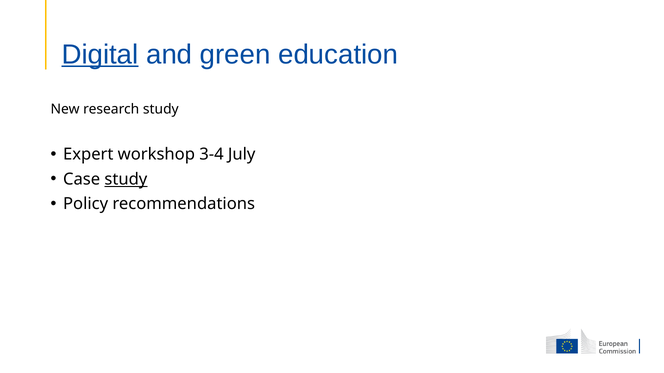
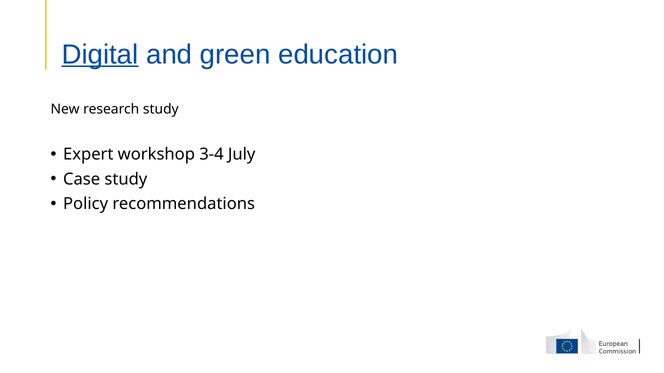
study underline: present -> none (126, 179)
